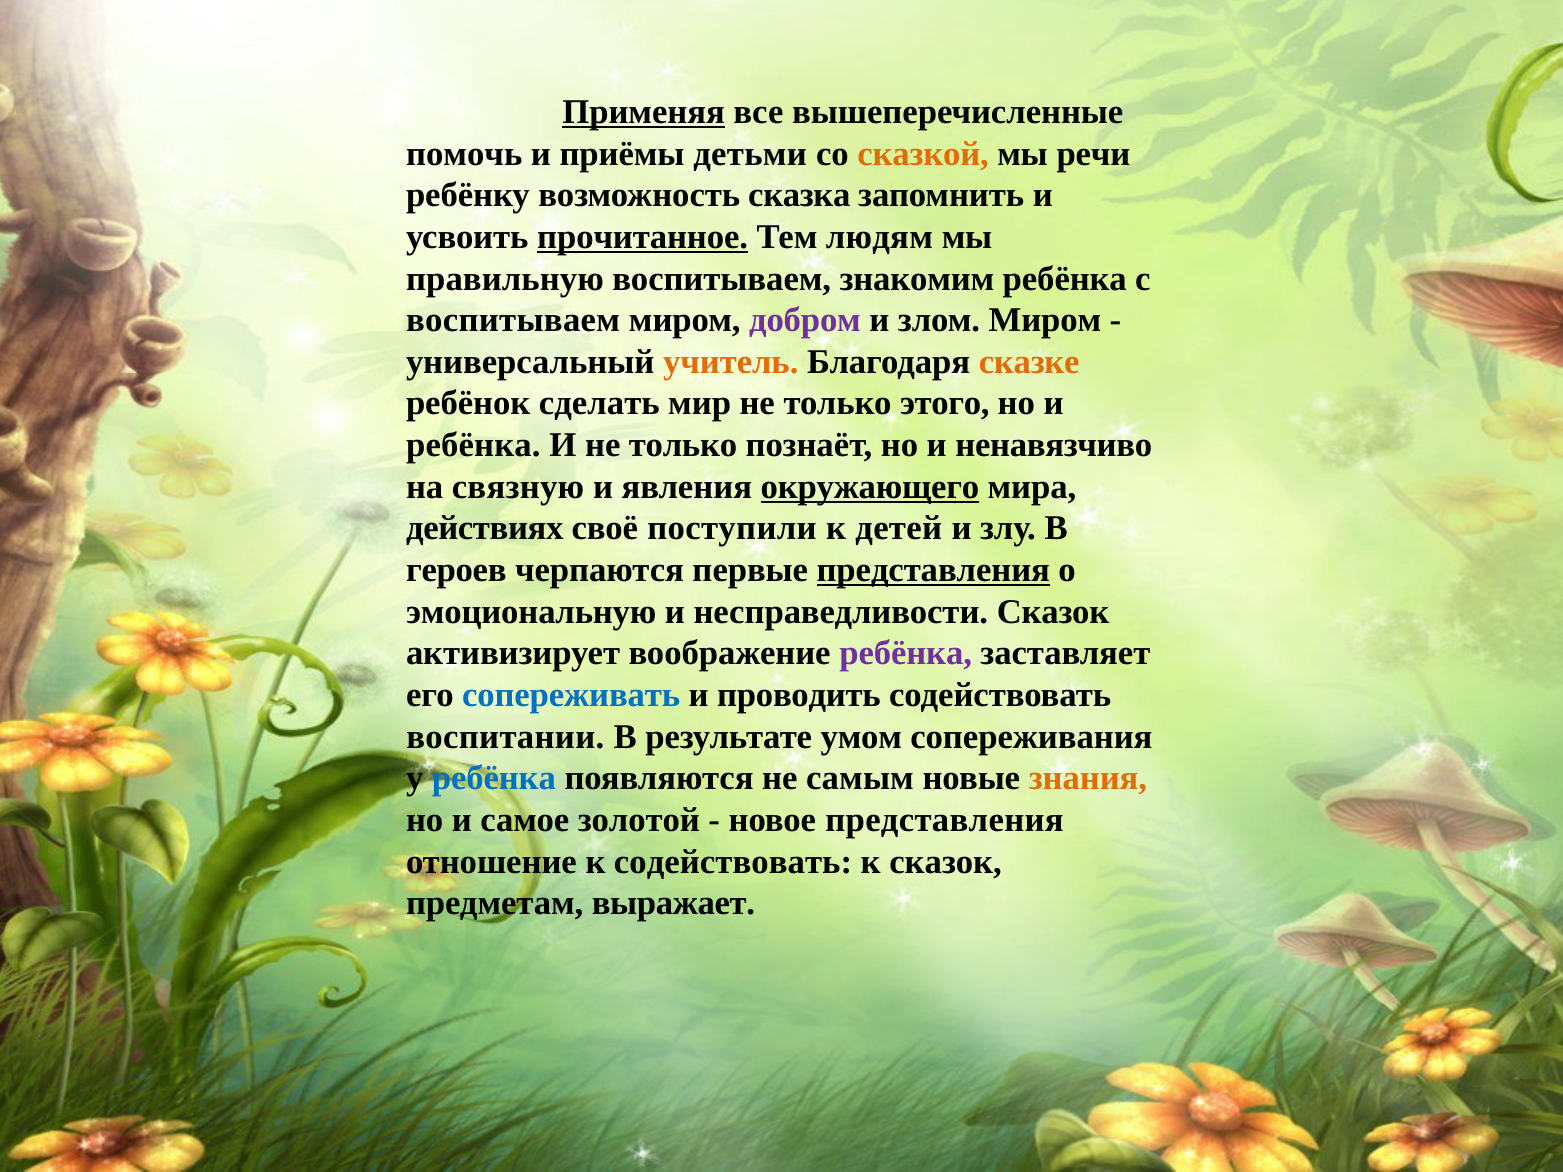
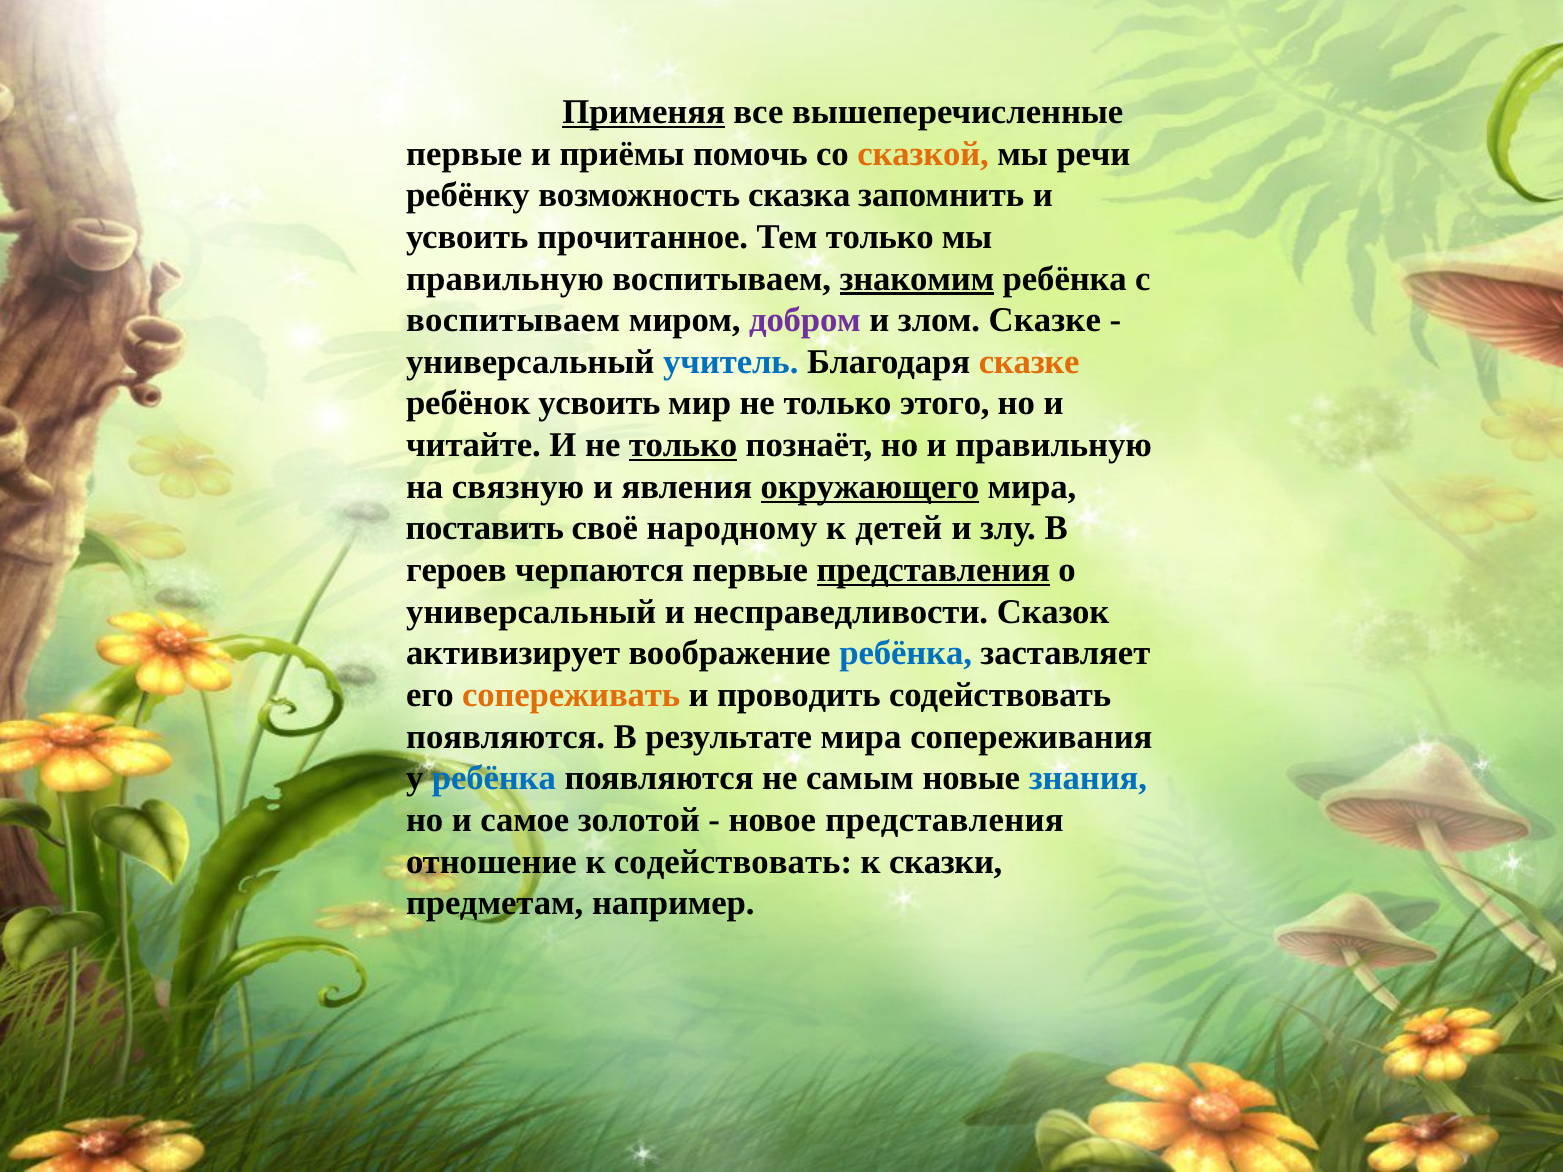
помочь: помочь -> первые (464, 154)
детьми: детьми -> помочь (750, 154)
прочитанное underline: present -> none (643, 237)
Тем людям: людям -> только (880, 237)
знакомим underline: none -> present (917, 279)
злом Миром: Миром -> Сказке (1045, 320)
учитель colour: orange -> blue (731, 362)
ребёнок сделать: сделать -> усвоить (600, 404)
ребёнка: ребёнка -> читайте (473, 445)
только underline: none -> present (683, 445)
и ненавязчиво: ненавязчиво -> правильную (1054, 445)
действиях: действиях -> поставить (485, 529)
поступили: поступили -> народному (732, 529)
эмоциональную: эмоциональную -> универсальный (531, 612)
ребёнка colour: purple -> blue (906, 654)
сопереживать colour: blue -> orange (571, 695)
воспитании: воспитании -> появляются (506, 737)
результате умом: умом -> мира (861, 737)
знания colour: orange -> blue (1088, 779)
к сказок: сказок -> сказки (946, 862)
выражает: выражает -> например (673, 904)
